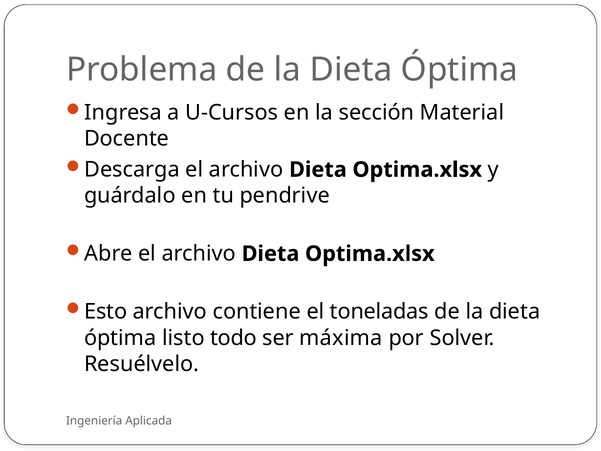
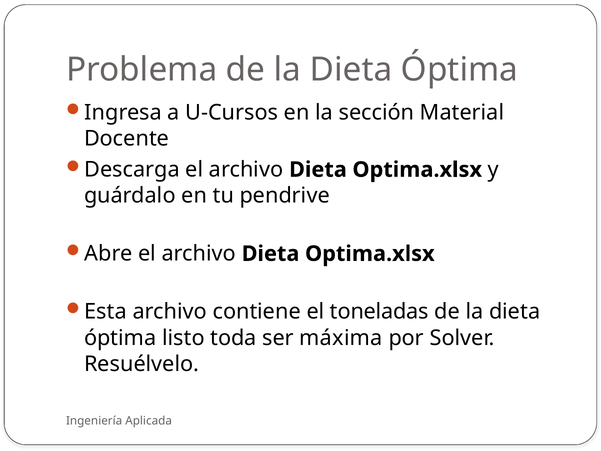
Esto: Esto -> Esta (106, 312)
todo: todo -> toda (233, 338)
